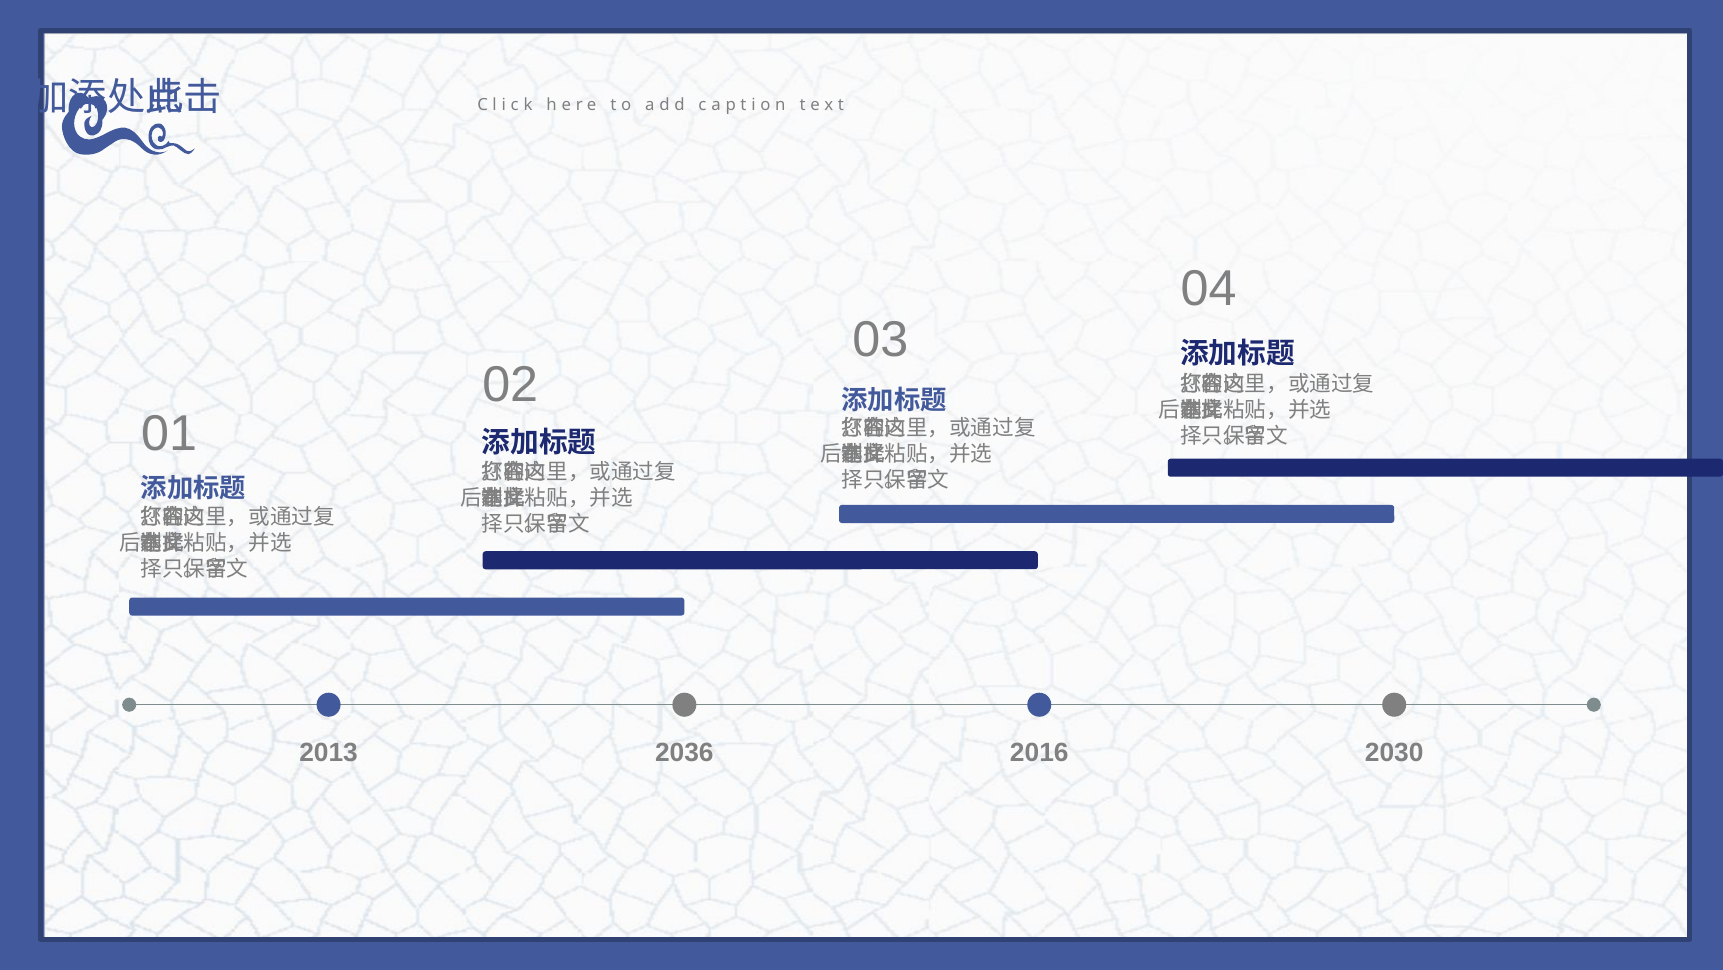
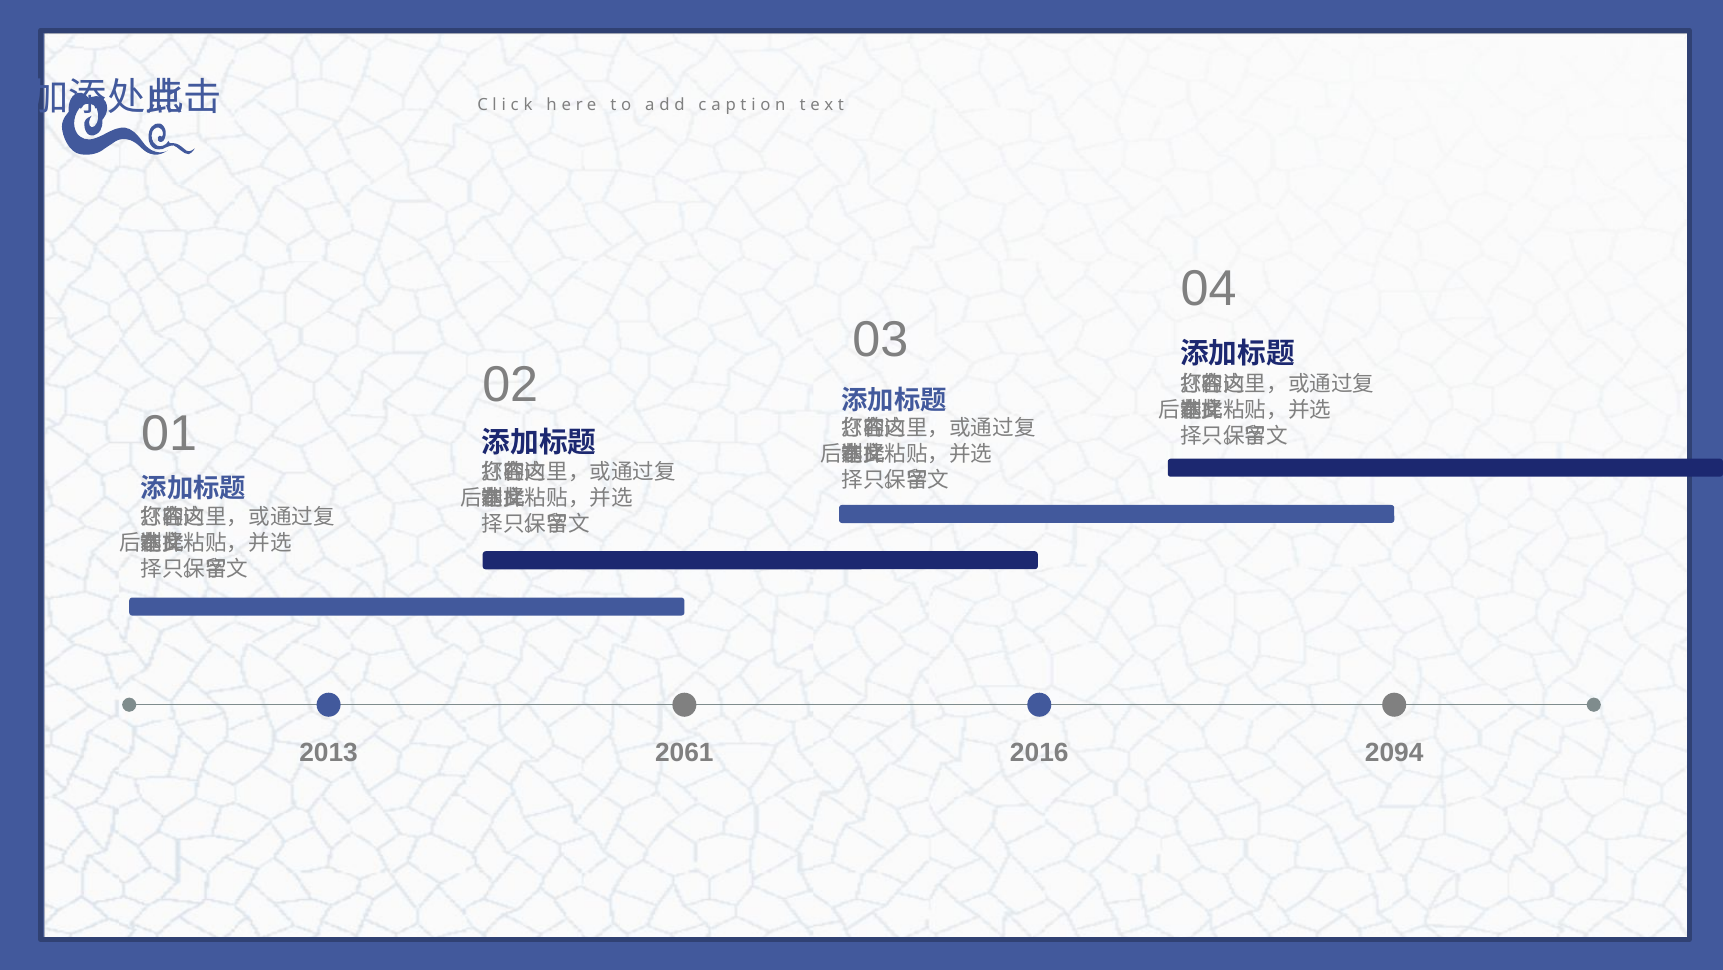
2036: 2036 -> 2061 (684, 753)
2030: 2030 -> 2094 (1394, 753)
